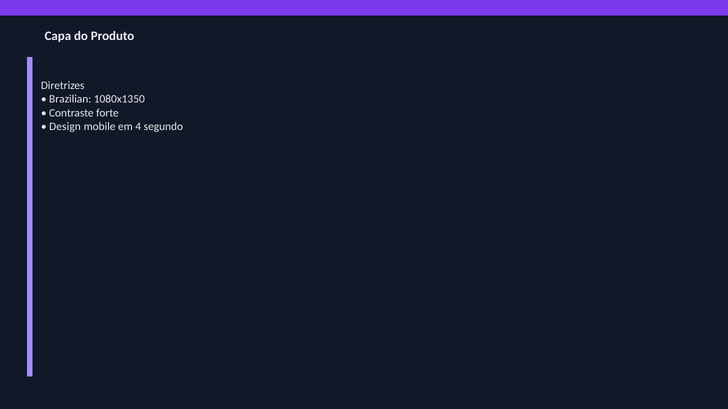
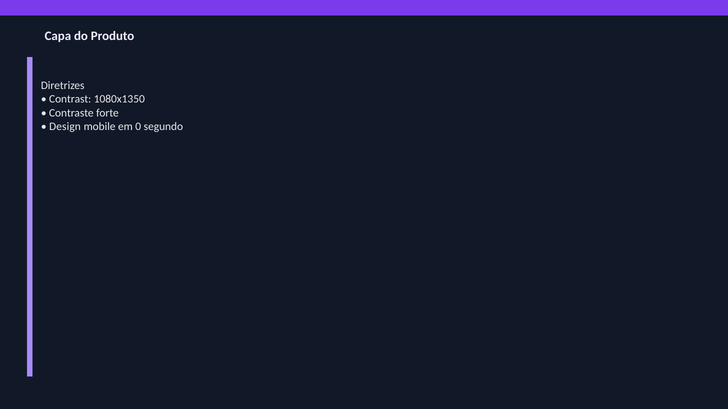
Brazilian: Brazilian -> Contrast (70, 99)
4: 4 -> 0 (138, 127)
